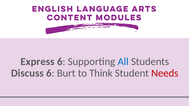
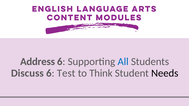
Express: Express -> Address (38, 62)
Burt: Burt -> Test (66, 73)
Needs colour: red -> black (165, 73)
